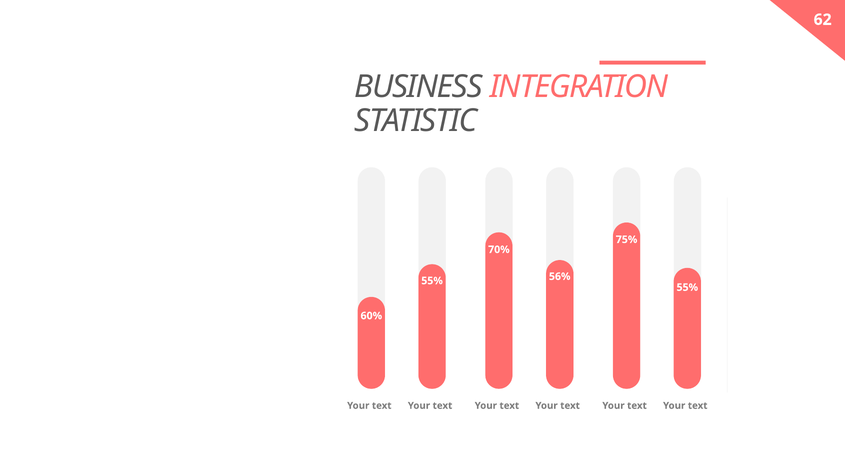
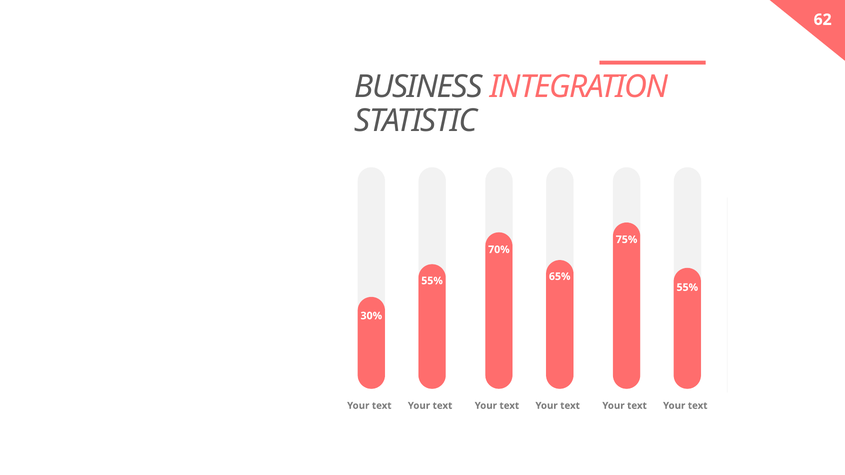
56%: 56% -> 65% (560, 277)
60%: 60% -> 30% (371, 316)
